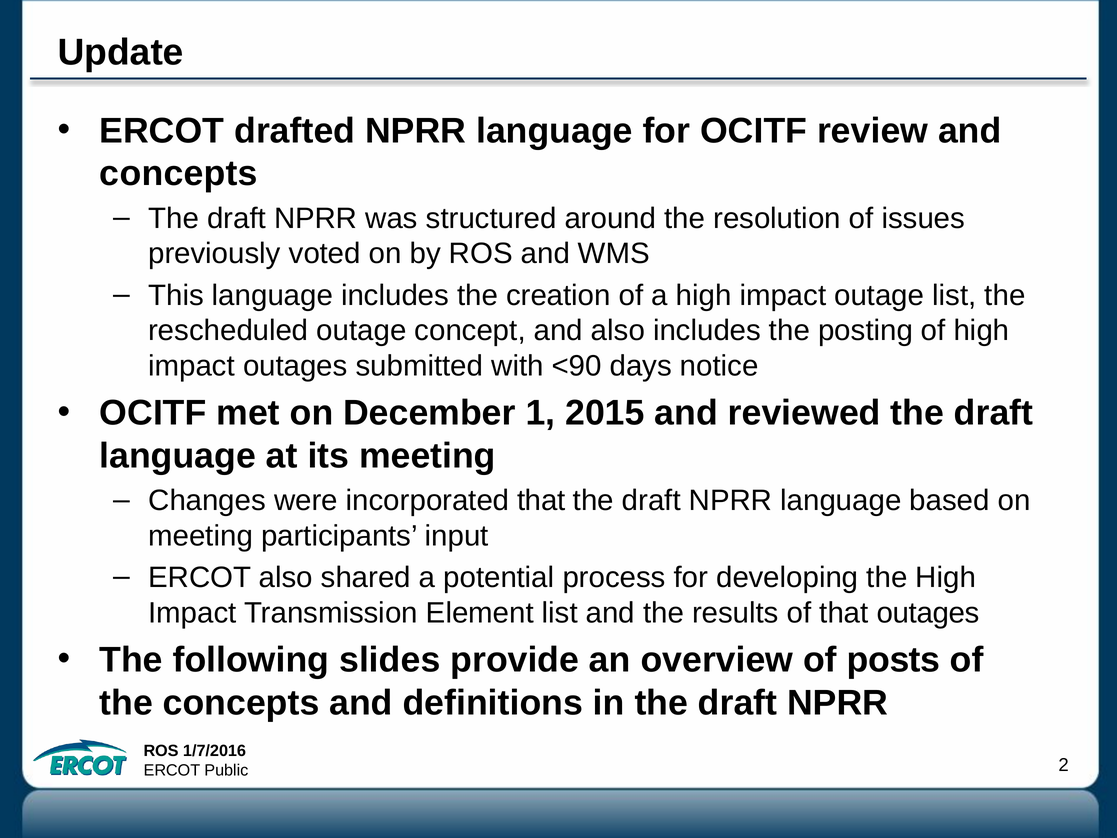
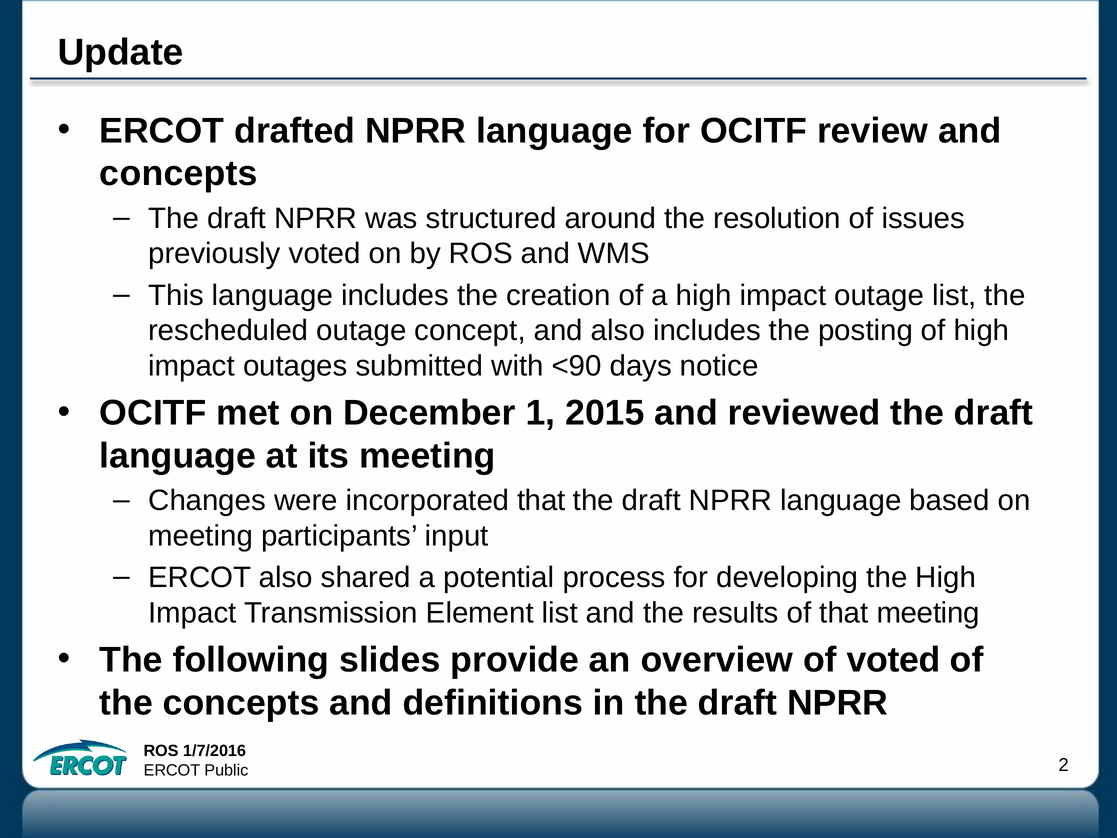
that outages: outages -> meeting (928, 613)
of posts: posts -> voted (894, 660)
